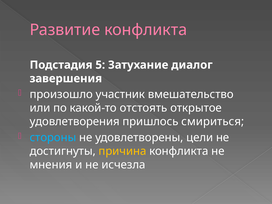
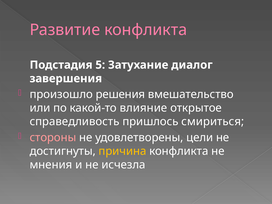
участник: участник -> решения (120, 94)
отстоять: отстоять -> влияние (143, 108)
удовлетворения: удовлетворения -> справедливость (75, 122)
стороны colour: light blue -> pink (53, 137)
